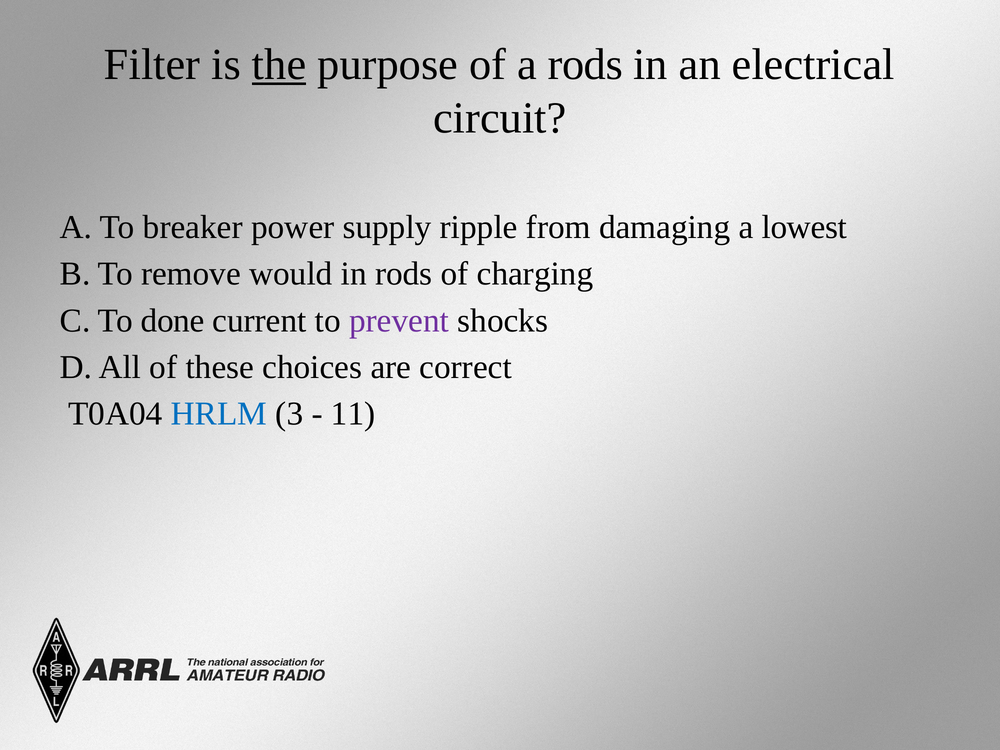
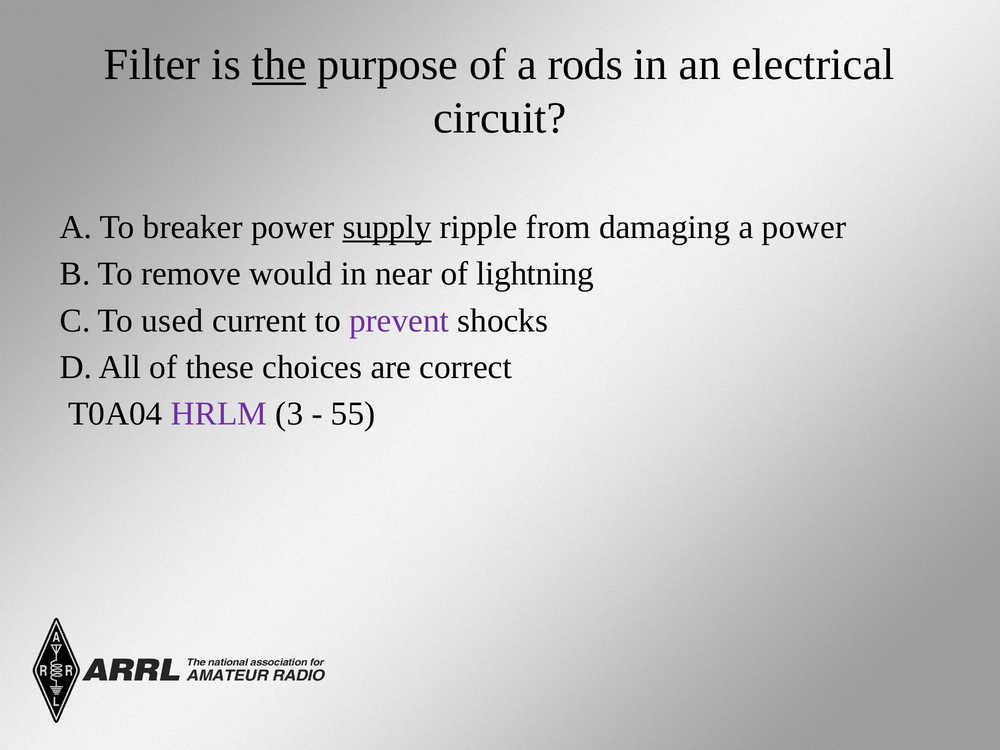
supply underline: none -> present (387, 227)
a lowest: lowest -> power (804, 227)
in rods: rods -> near (404, 274)
charging: charging -> lightning (535, 274)
done: done -> used (172, 321)
HRLM colour: blue -> purple (219, 414)
11: 11 -> 55 (353, 414)
